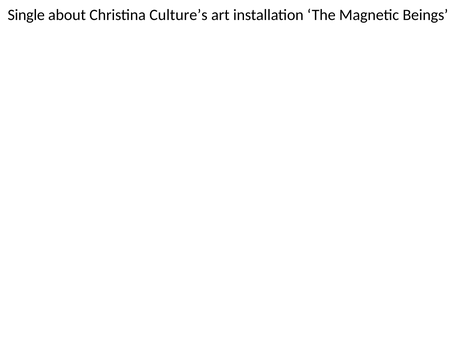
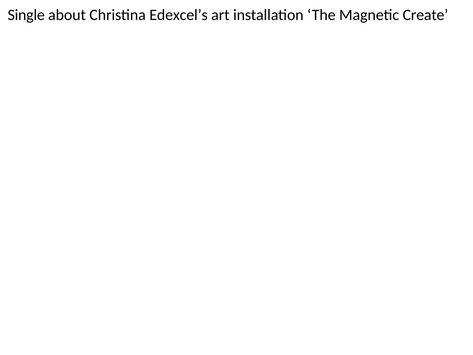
Culture’s: Culture’s -> Edexcel’s (179, 15)
Beings: Beings -> Create (425, 15)
